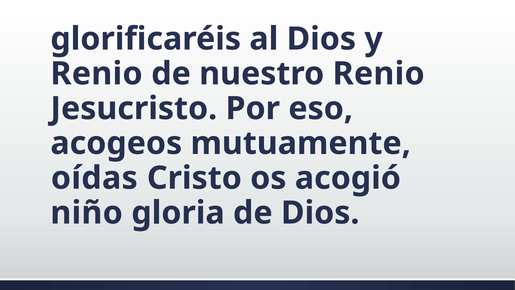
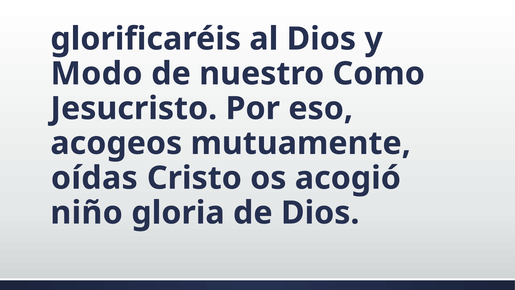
Renio: Renio -> Modo (96, 74)
nuestro Renio: Renio -> Como (379, 74)
